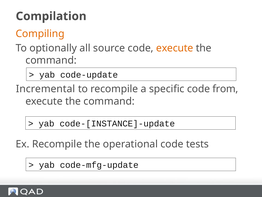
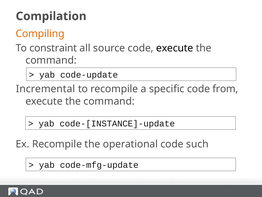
optionally: optionally -> constraint (53, 48)
execute colour: orange -> black (175, 48)
tests: tests -> such (197, 144)
